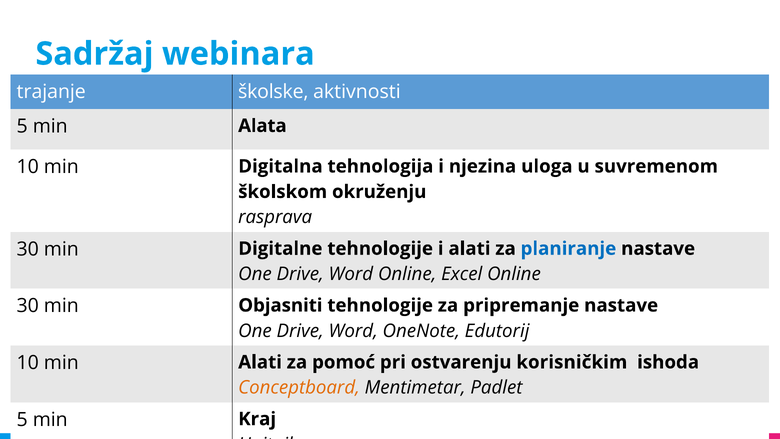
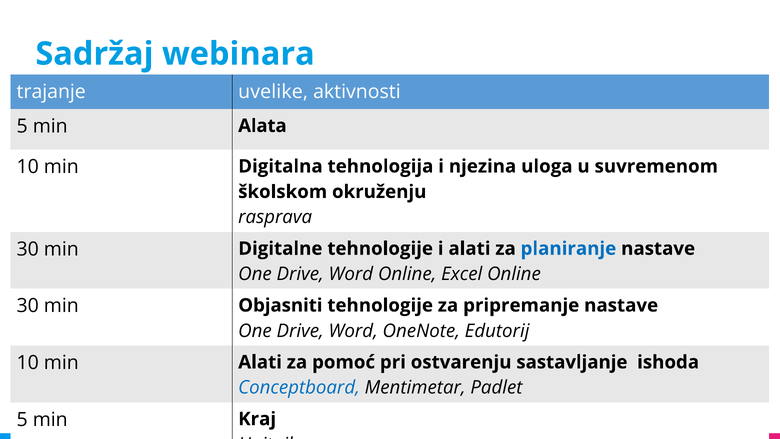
školske: školske -> uvelike (273, 92)
korisničkim: korisničkim -> sastavljanje (572, 362)
Conceptboard colour: orange -> blue (299, 387)
